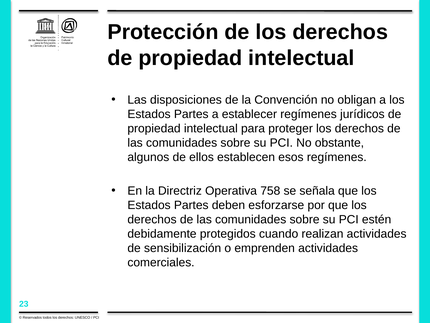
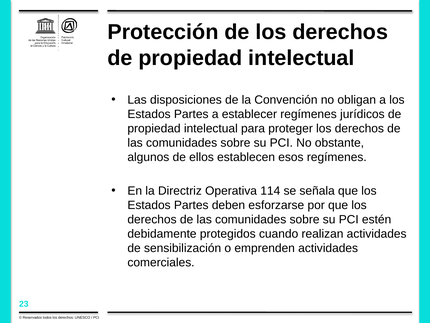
758: 758 -> 114 (270, 191)
